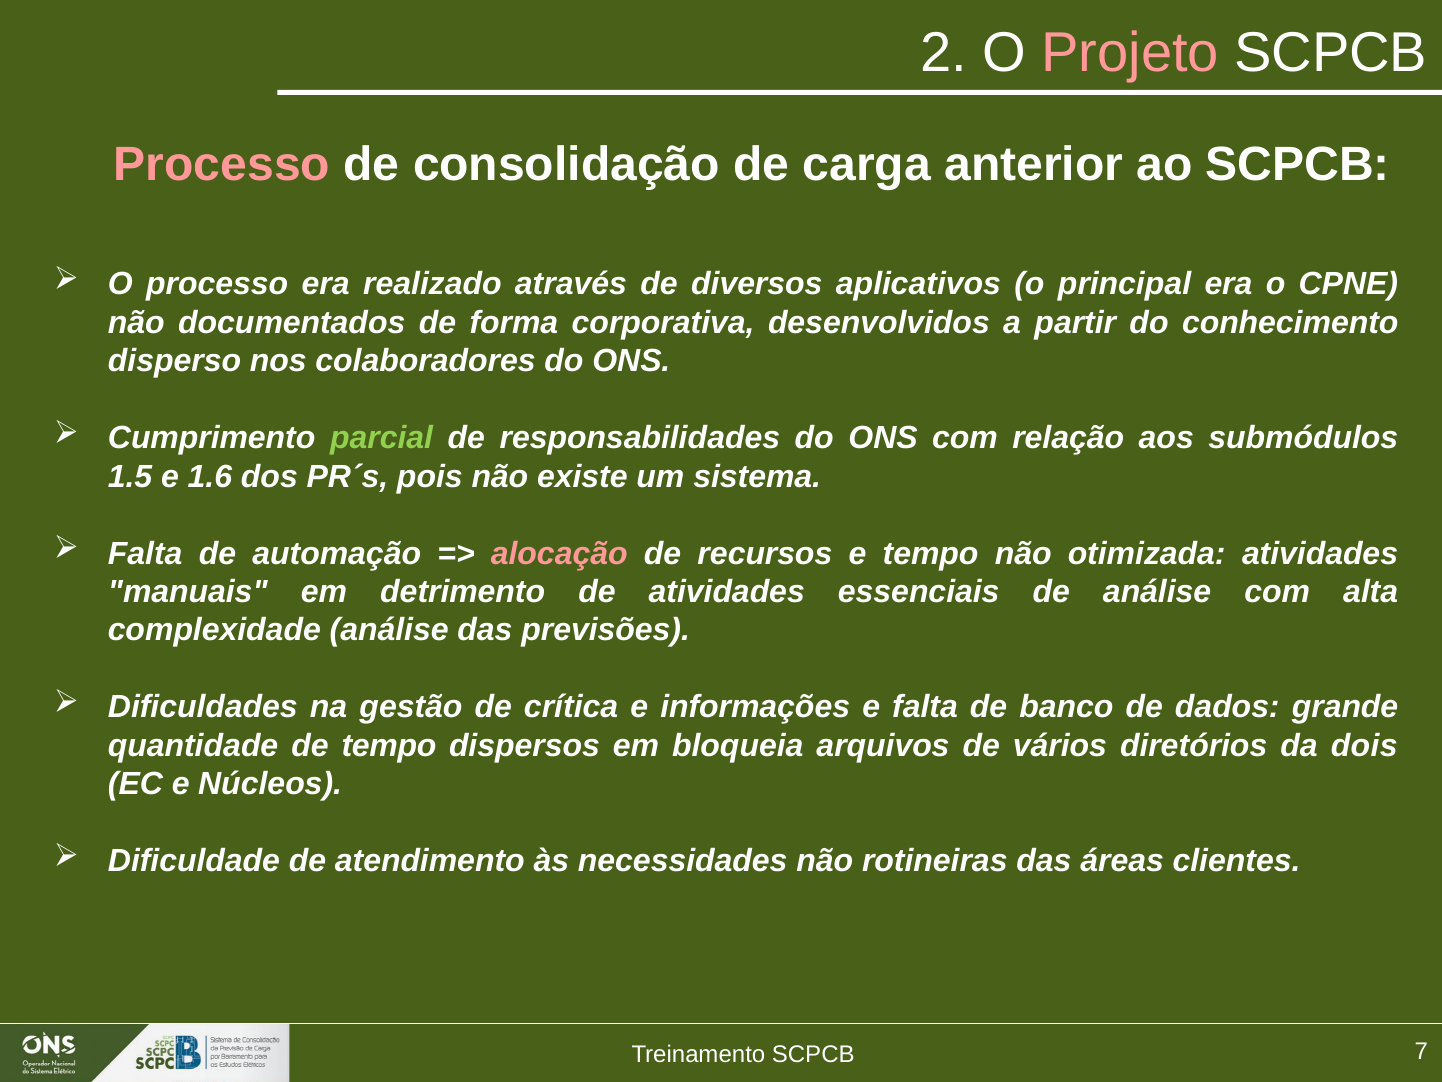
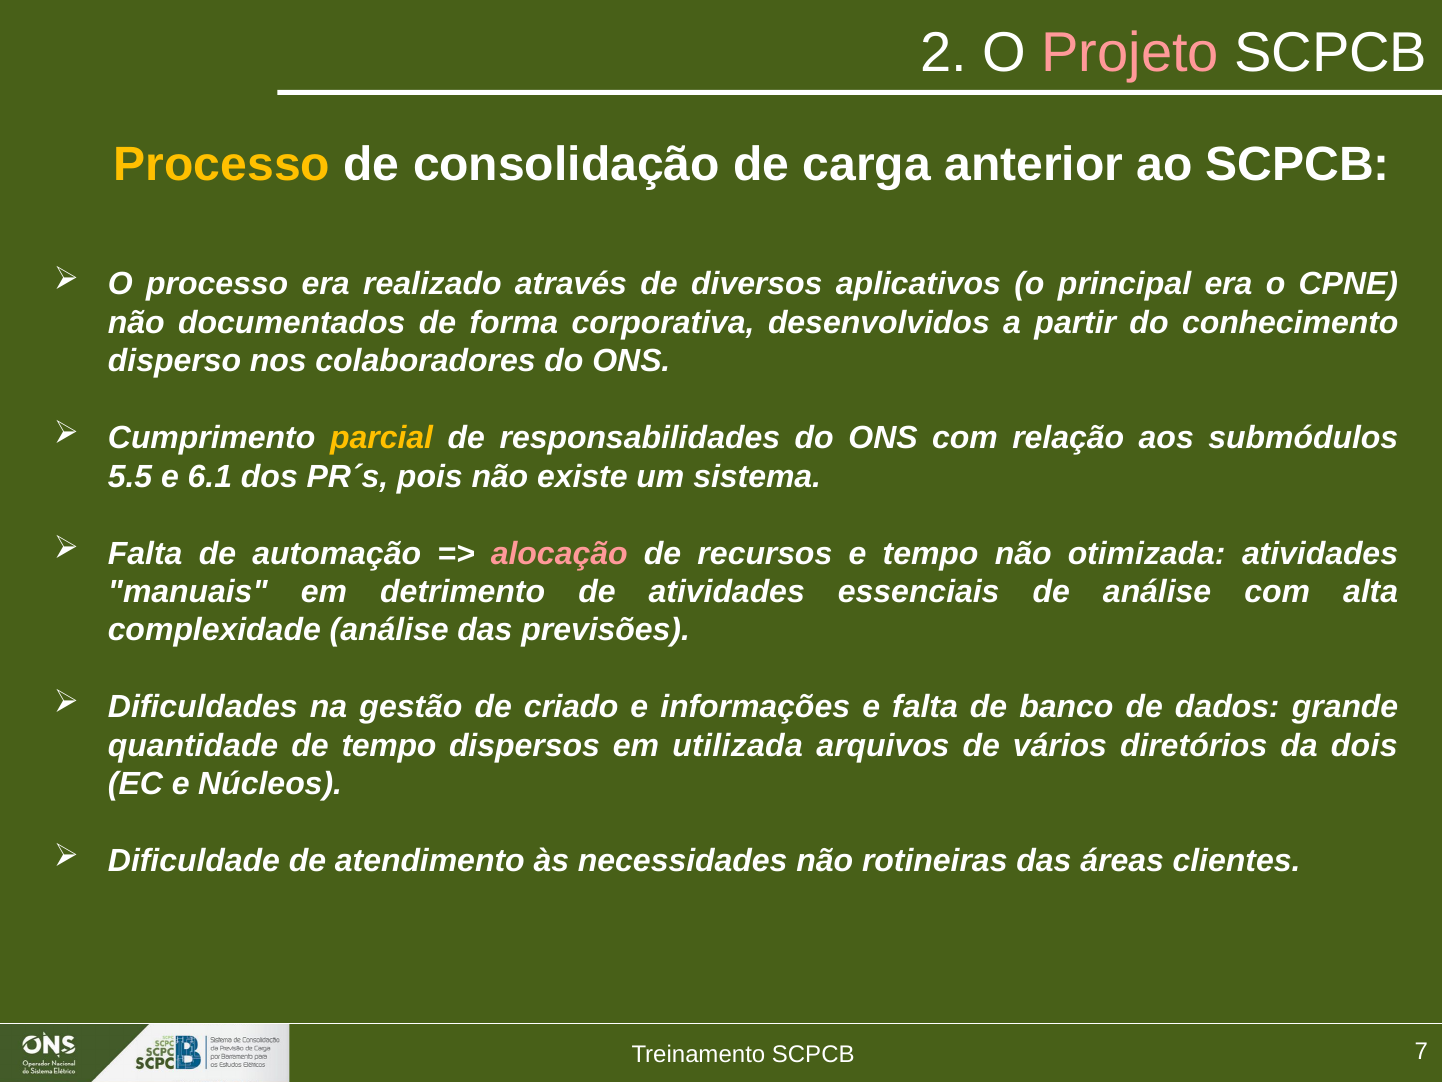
Processo colour: pink -> yellow (222, 165)
parcial colour: light green -> yellow (382, 438)
1.5: 1.5 -> 5.5 (130, 476)
1.6: 1.6 -> 6.1 (210, 476)
crítica: crítica -> criado (571, 707)
bloqueia: bloqueia -> utilizada (738, 745)
